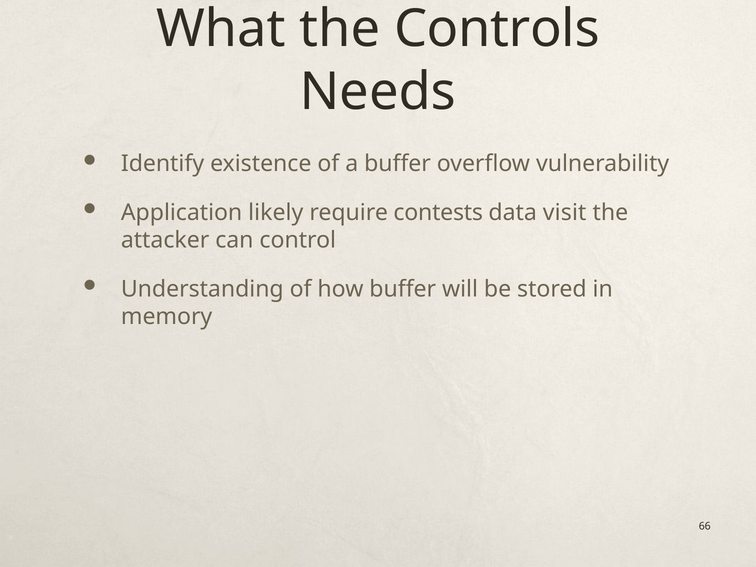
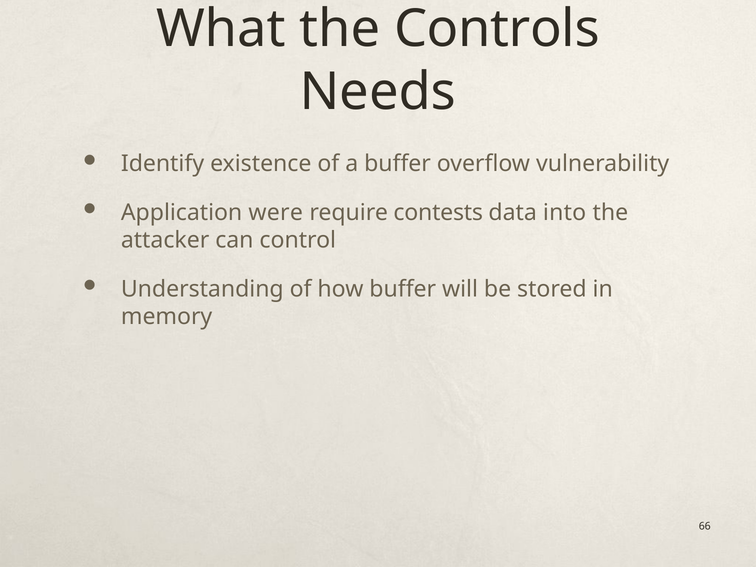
likely: likely -> were (276, 212)
visit: visit -> into (565, 212)
